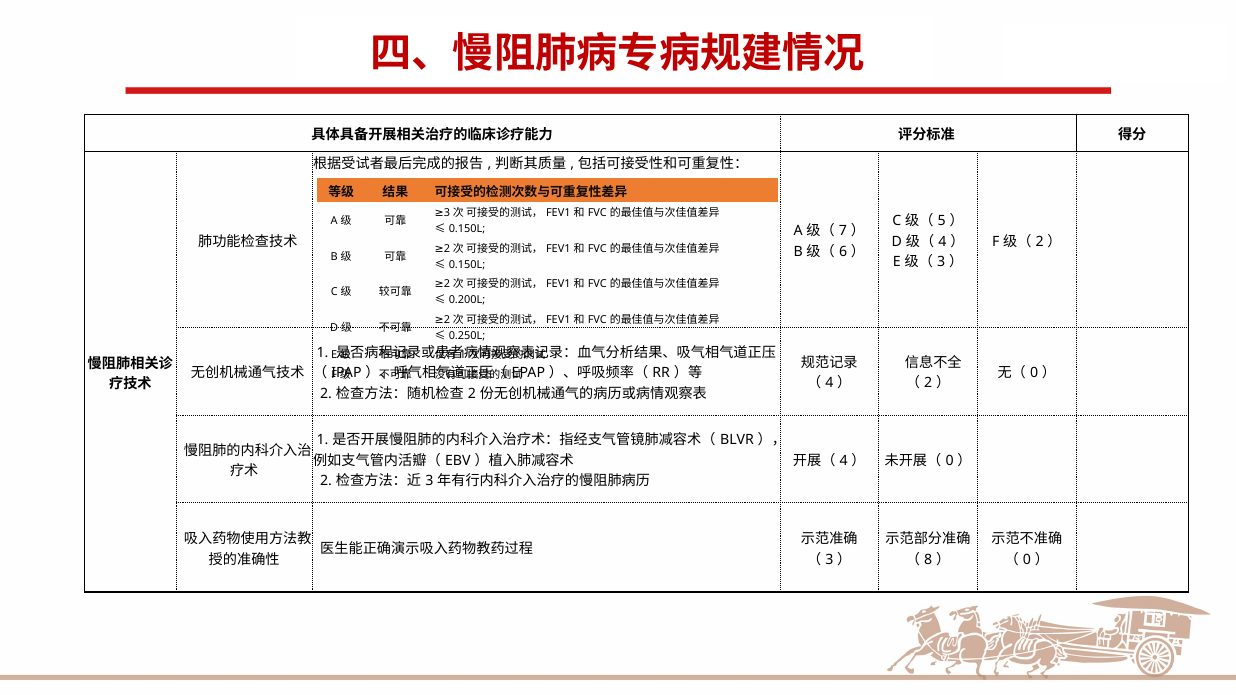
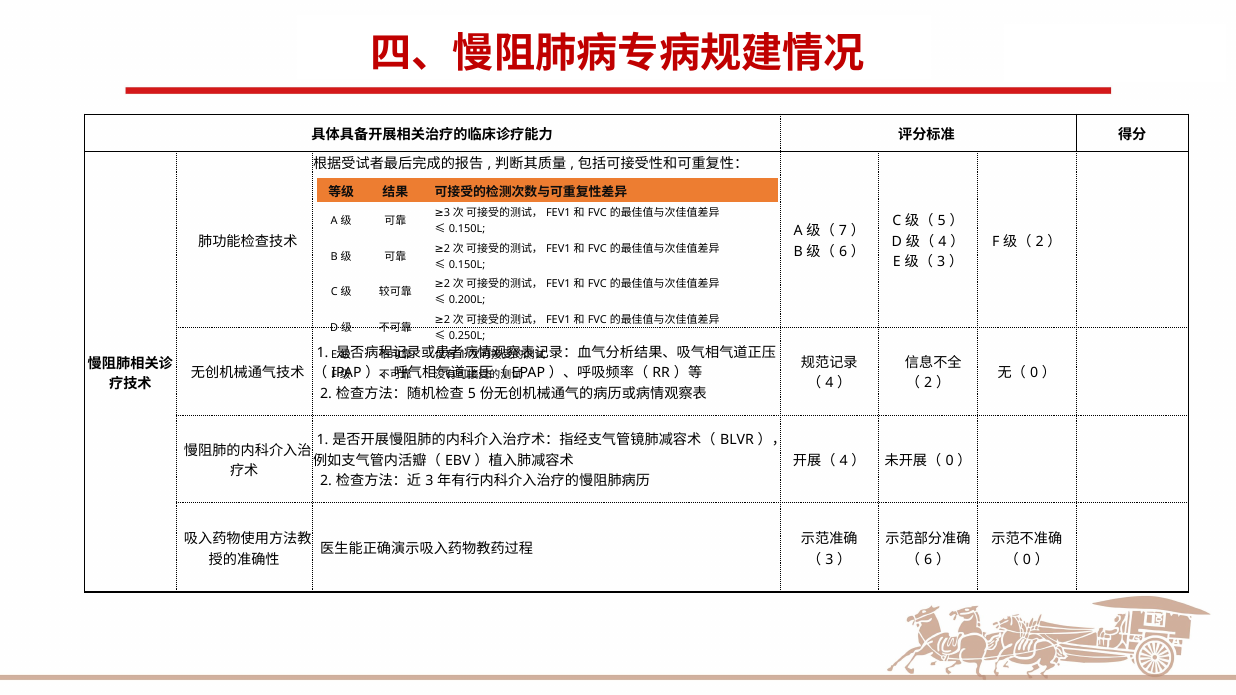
2: 2 -> 5 (472, 394)
8: 8 -> 6 (928, 560)
